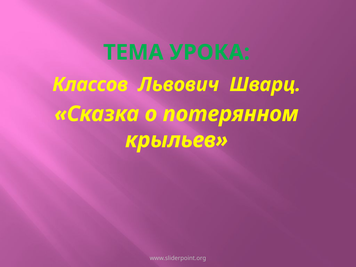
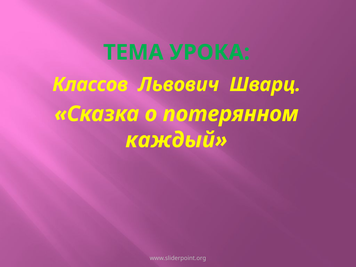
крыльев: крыльев -> каждый (176, 140)
